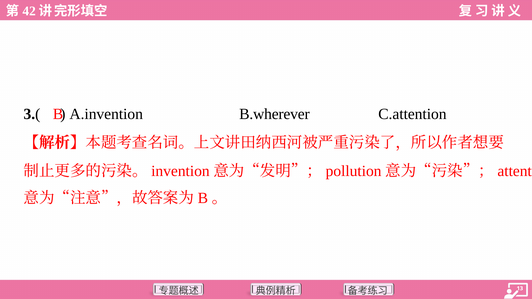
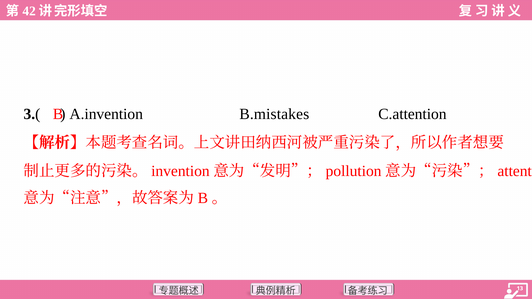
B.wherever: B.wherever -> B.mistakes (274, 114)
